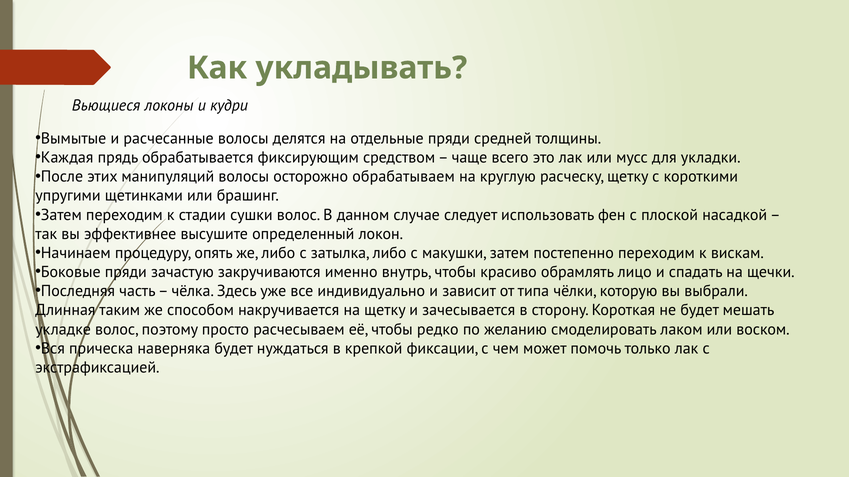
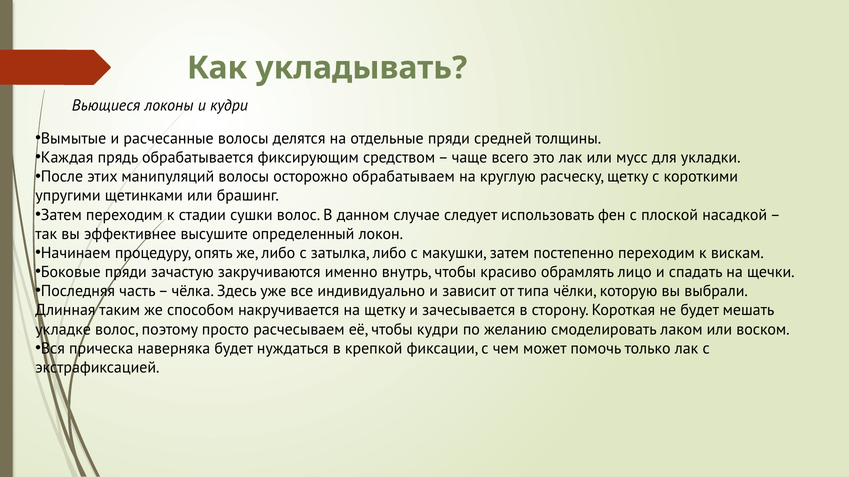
чтобы редко: редко -> кудри (438, 330)
